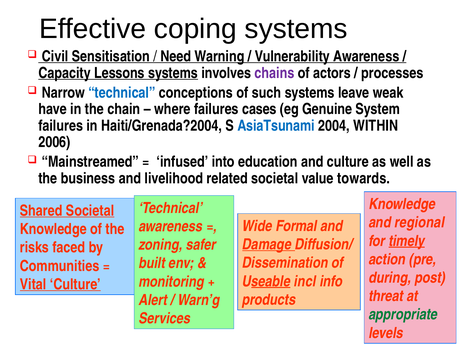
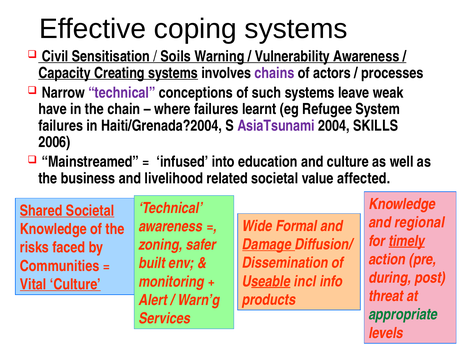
Need: Need -> Soils (176, 56)
Lessons: Lessons -> Creating (119, 73)
technical colour: blue -> purple (122, 93)
cases: cases -> learnt (259, 109)
Genuine: Genuine -> Refugee (327, 109)
AsiaTsunami colour: blue -> purple (276, 126)
WITHIN: WITHIN -> SKILLS (376, 126)
towards: towards -> affected (364, 178)
